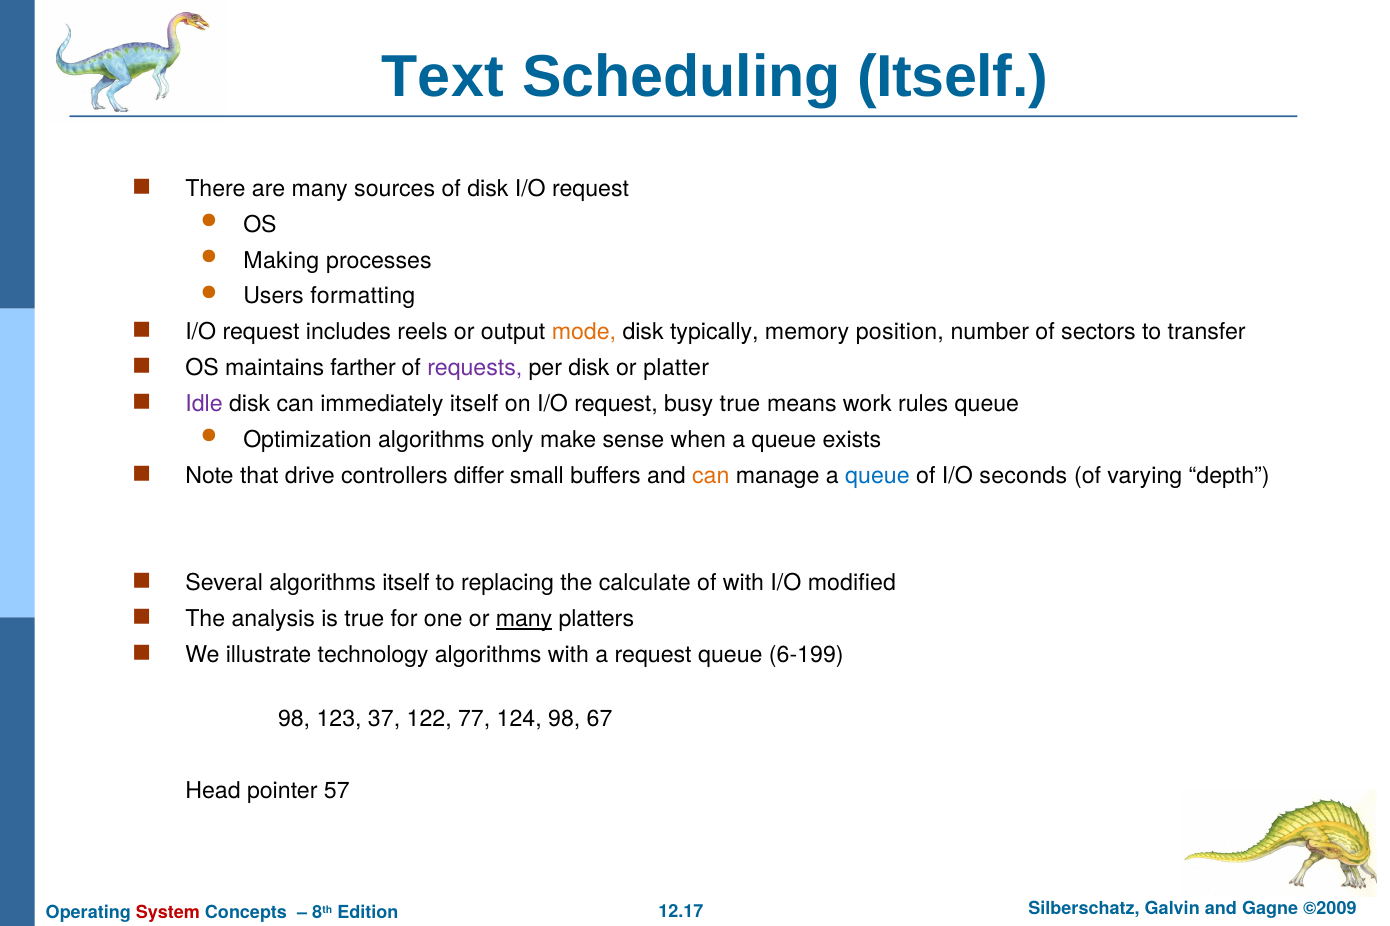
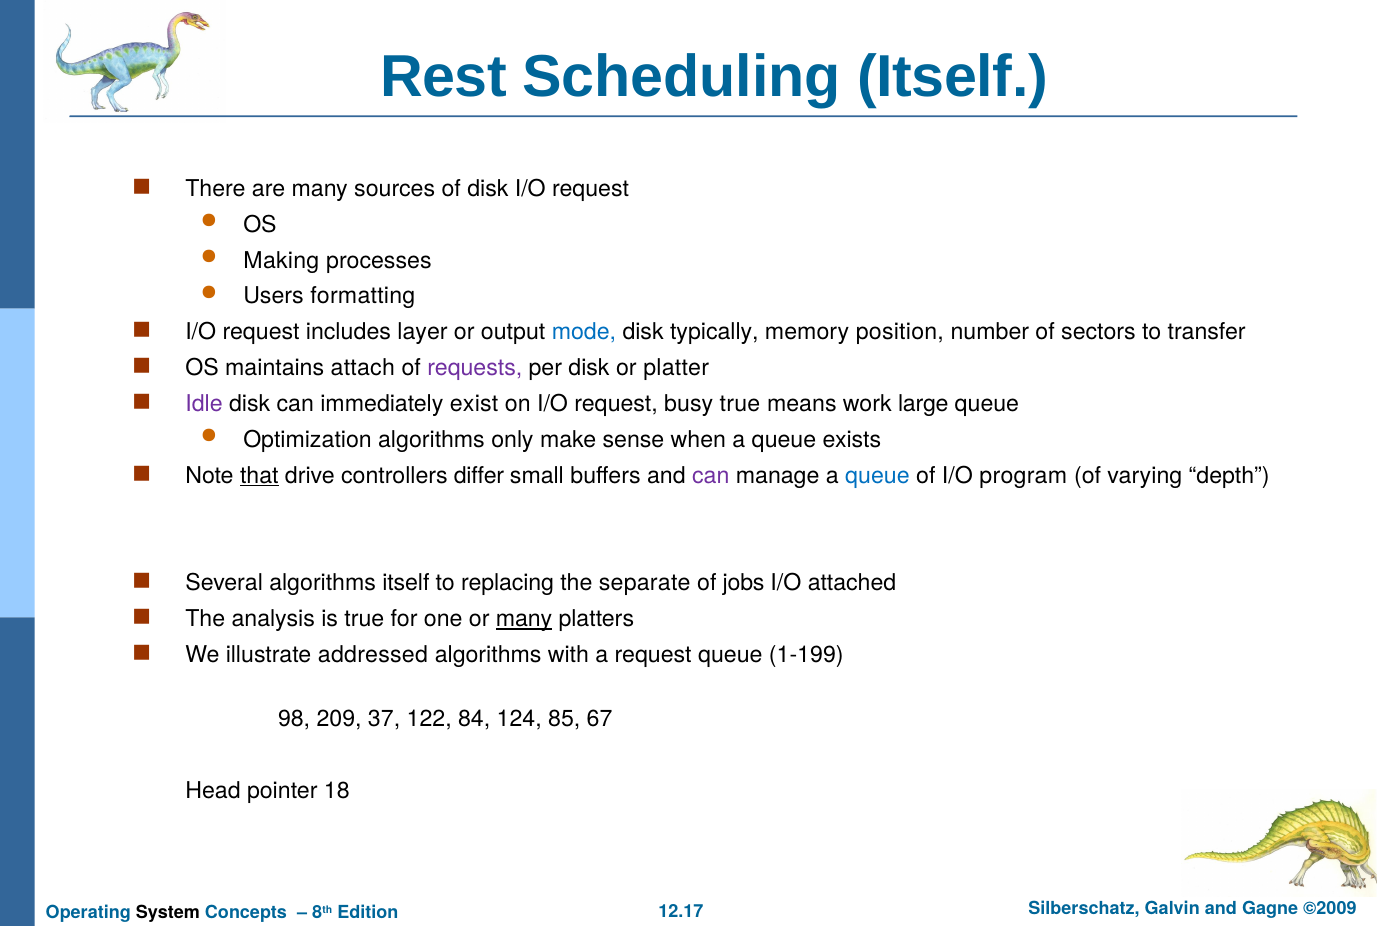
Text: Text -> Rest (444, 77)
reels: reels -> layer (422, 332)
mode colour: orange -> blue (584, 332)
farther: farther -> attach (363, 368)
immediately itself: itself -> exist (474, 404)
rules: rules -> large (923, 404)
that underline: none -> present (259, 476)
can colour: orange -> purple (711, 476)
seconds: seconds -> program (1023, 476)
calculate: calculate -> separate (645, 584)
of with: with -> jobs (744, 584)
modified: modified -> attached (852, 584)
technology: technology -> addressed (373, 655)
6-199: 6-199 -> 1-199 (806, 655)
123: 123 -> 209 (339, 719)
77: 77 -> 84 (474, 719)
124 98: 98 -> 85 (564, 719)
57: 57 -> 18 (337, 791)
System colour: red -> black (168, 913)
